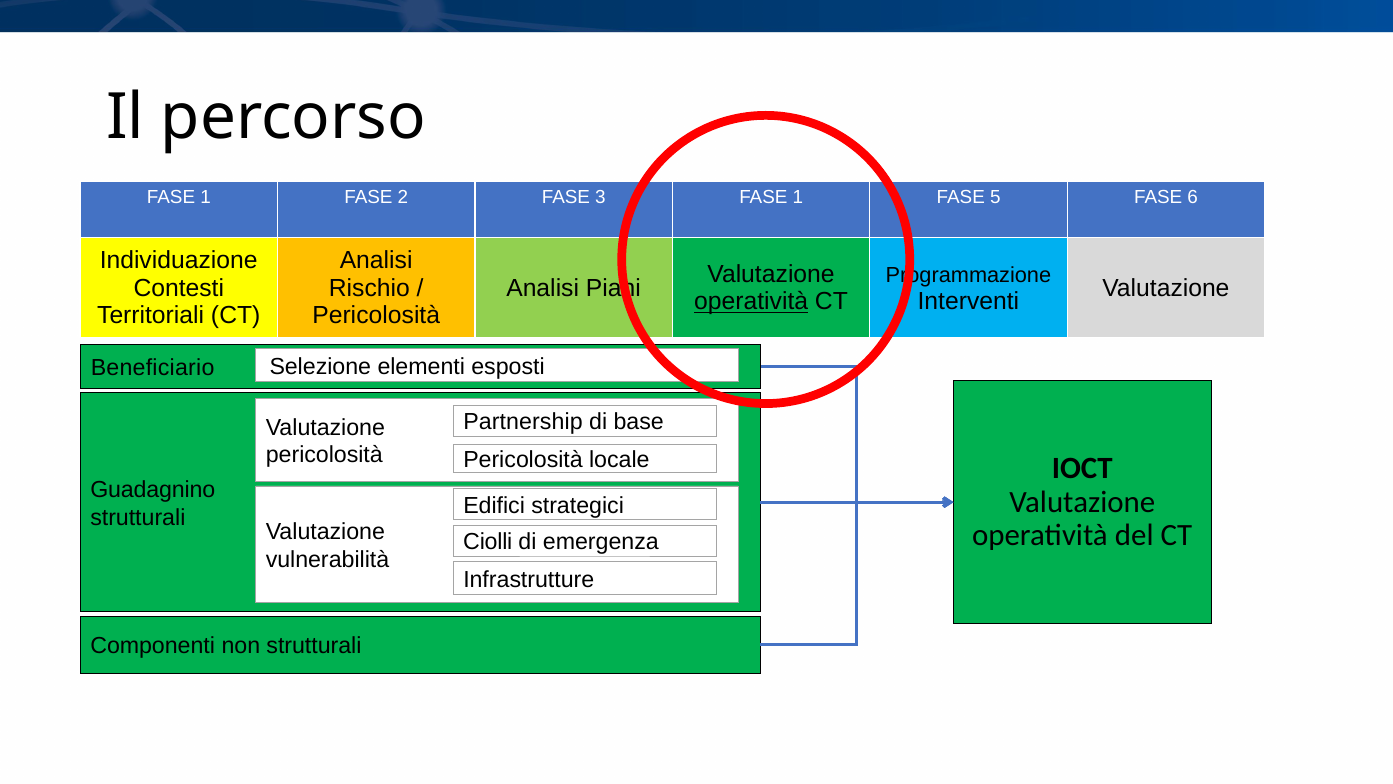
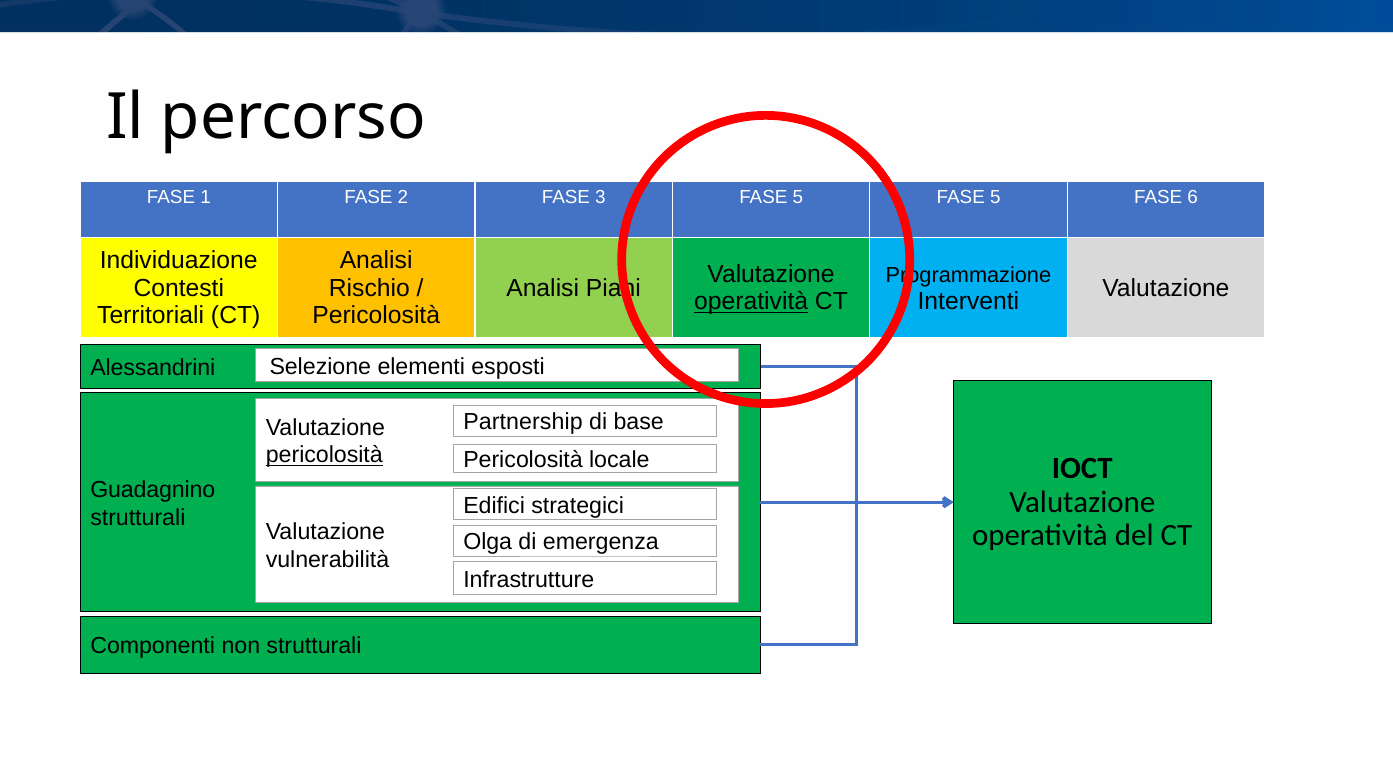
3 FASE 1: 1 -> 5 (798, 197)
Beneficiario: Beneficiario -> Alessandrini (153, 368)
pericolosità underline: none -> present (324, 455)
Ciolli: Ciolli -> Olga (488, 542)
